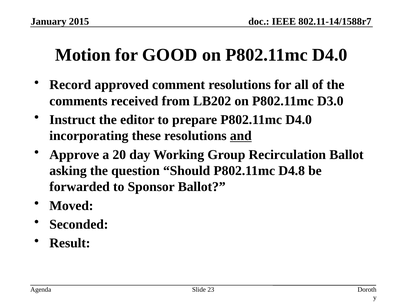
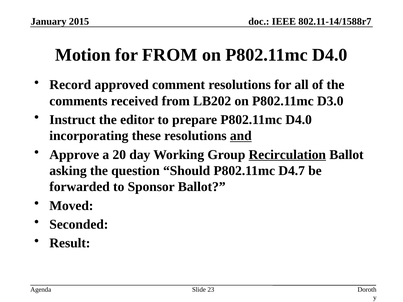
for GOOD: GOOD -> FROM (170, 55)
Recirculation underline: none -> present (287, 155)
D4.8: D4.8 -> D4.7 (292, 171)
